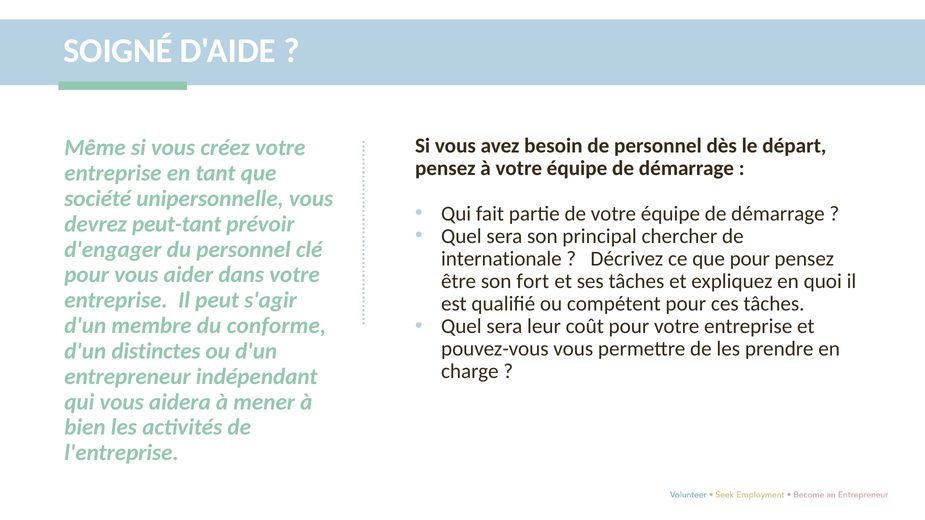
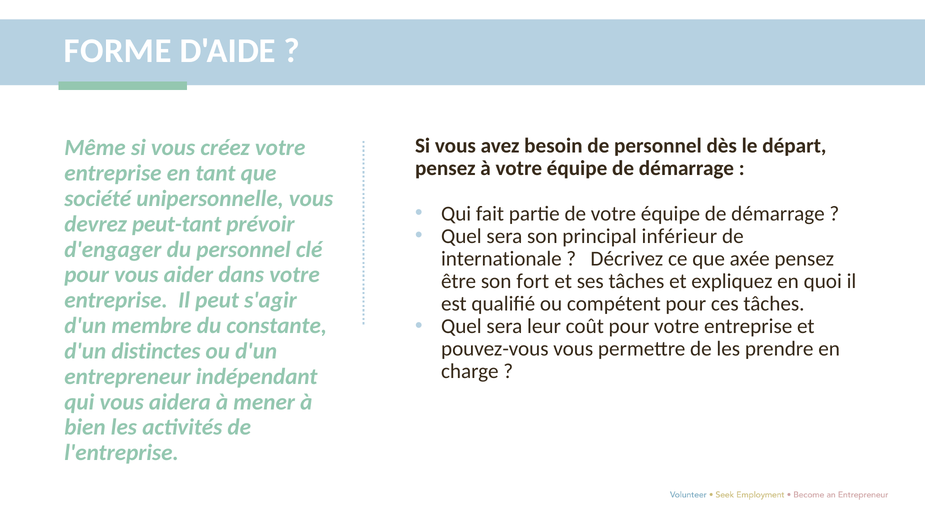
SOIGNÉ: SOIGNÉ -> FORME (118, 51)
chercher: chercher -> inférieur (679, 236)
que pour: pour -> axée (750, 259)
conforme: conforme -> constante (277, 326)
